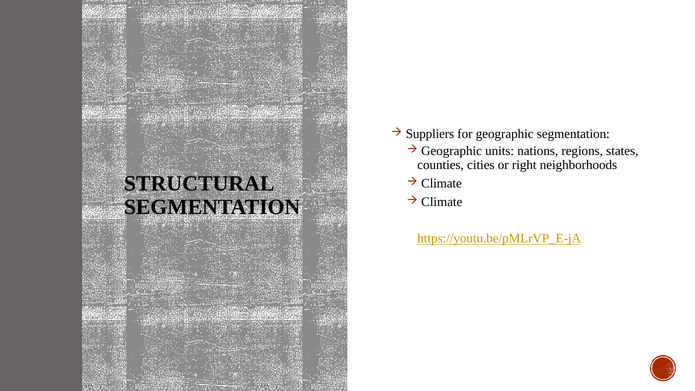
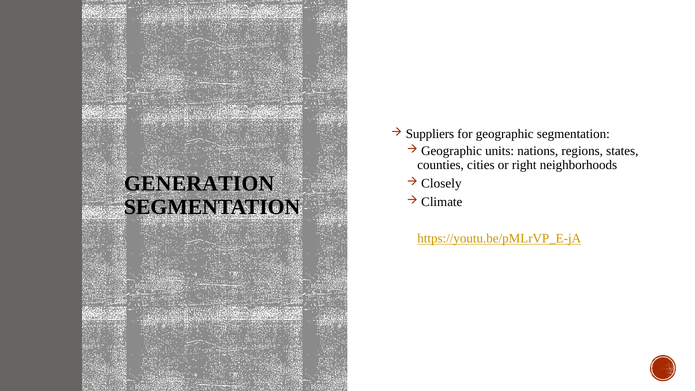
STRUCTURAL: STRUCTURAL -> GENERATION (199, 184)
Climate: Climate -> Closely (441, 183)
